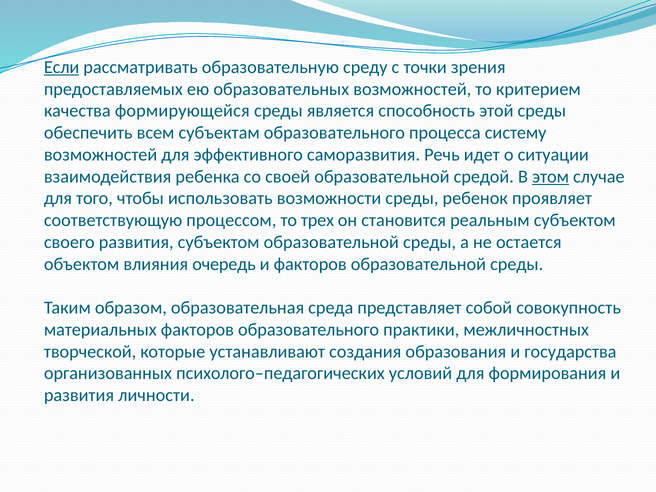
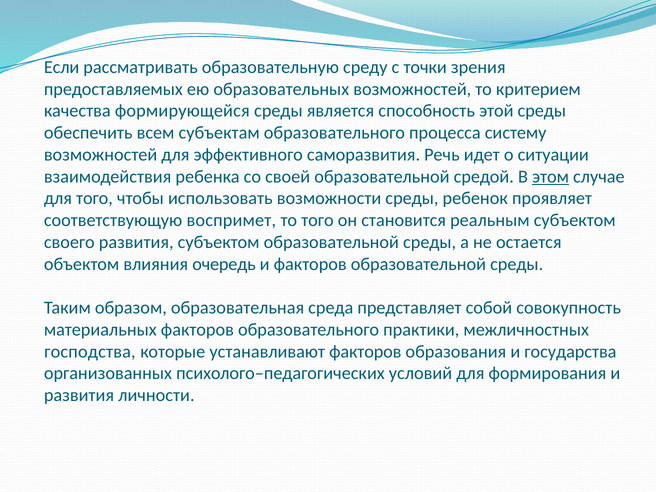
Если underline: present -> none (62, 67)
процессом: процессом -> воспримет (231, 220)
то трех: трех -> того (317, 220)
творческой: творческой -> господства (90, 352)
устанавливают создания: создания -> факторов (365, 352)
